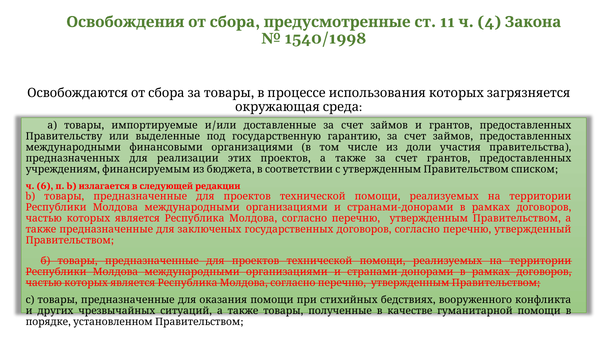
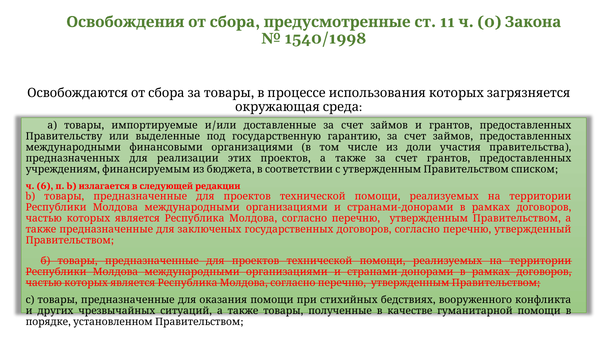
4: 4 -> 0 (489, 22)
